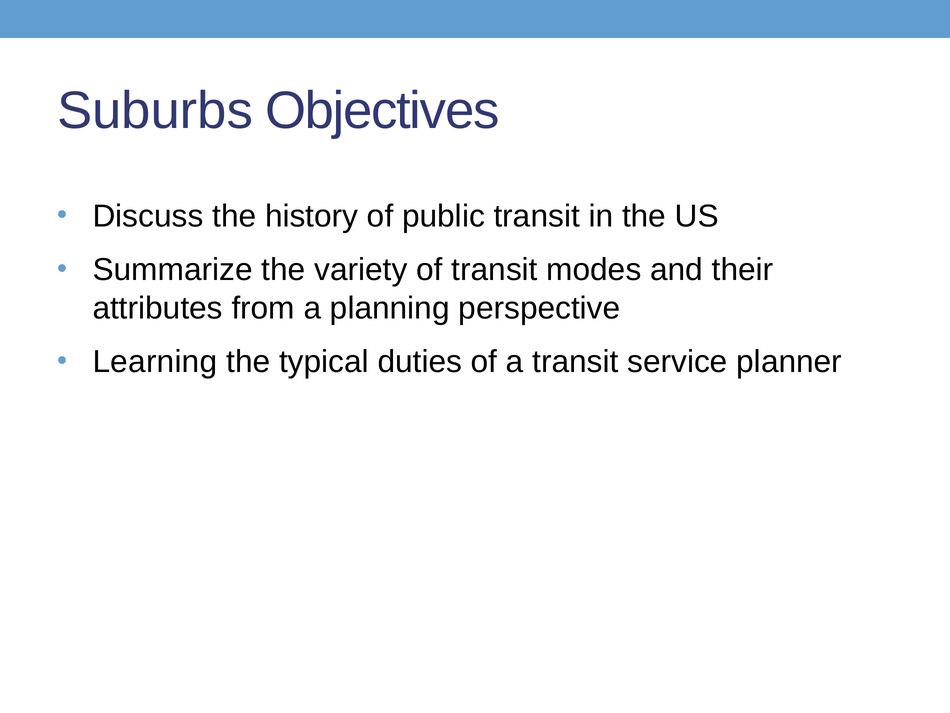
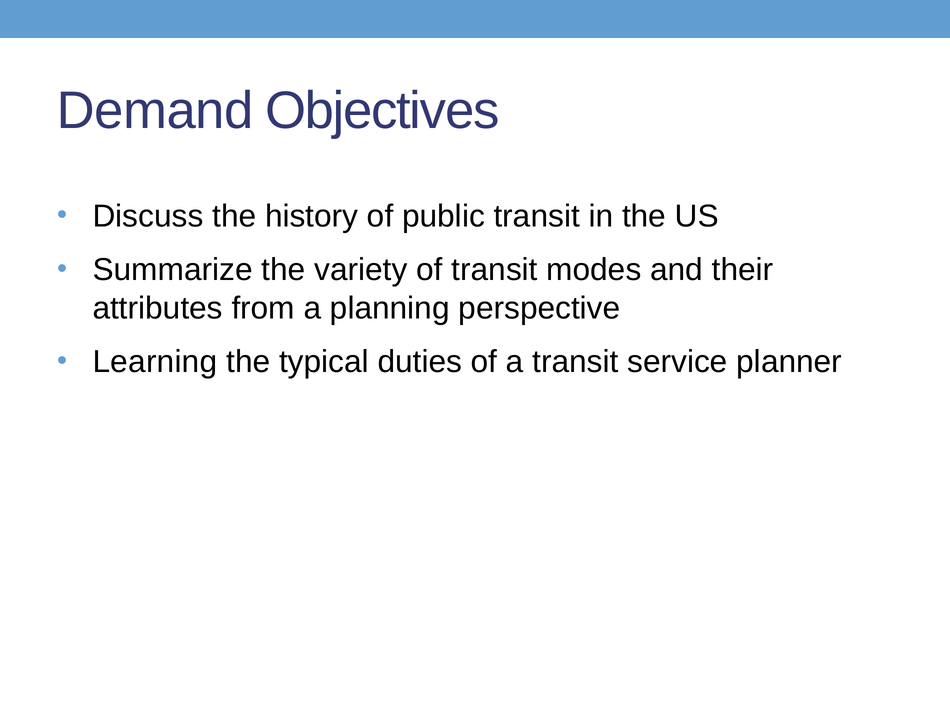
Suburbs: Suburbs -> Demand (155, 111)
